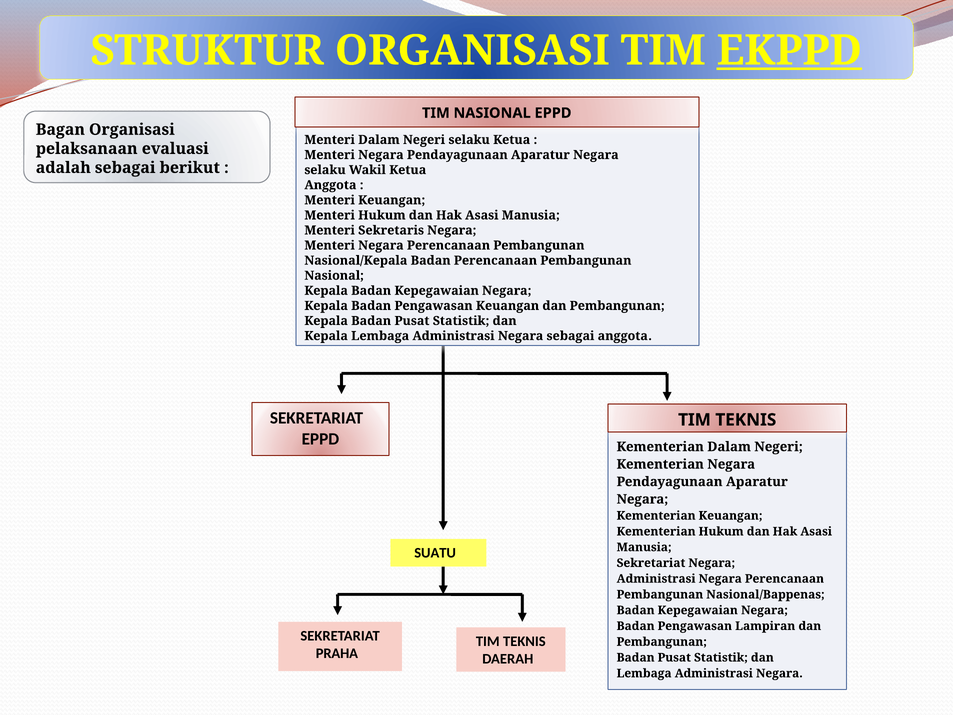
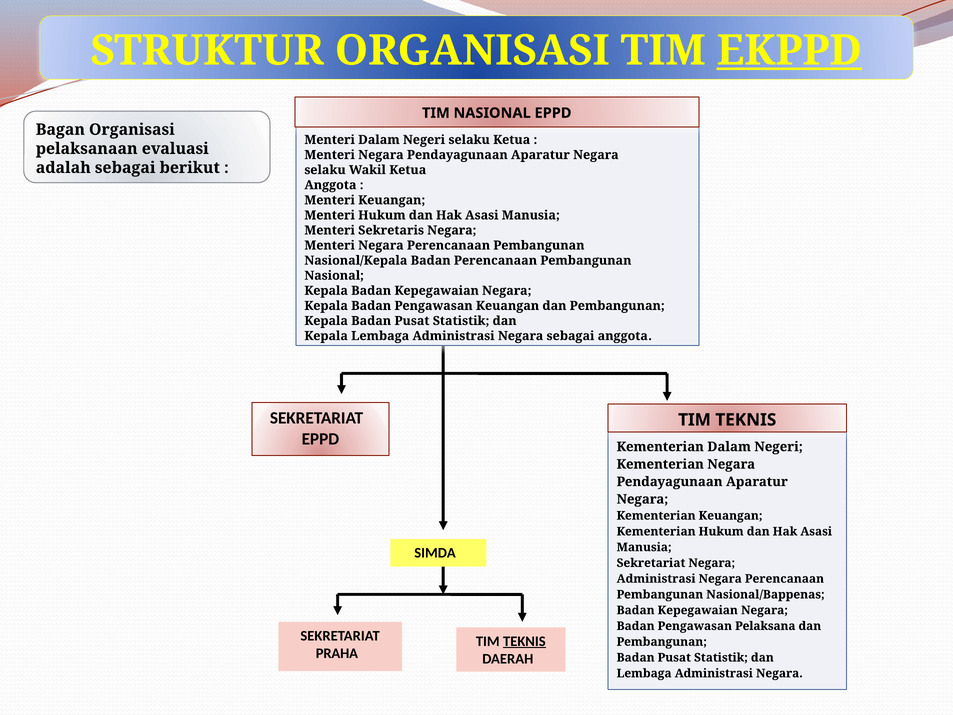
SUATU: SUATU -> SIMDA (435, 553)
Lampiran: Lampiran -> Pelaksana (765, 626)
TEKNIS underline: none -> present (524, 641)
